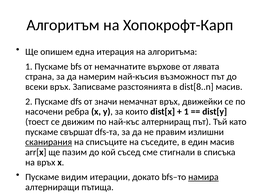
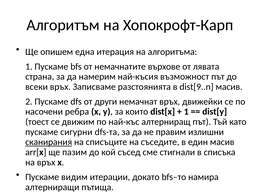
dist[8..n: dist[8..n -> dist[9..n (197, 87)
значи: значи -> други (106, 102)
свършат: свършат -> сигурни (76, 132)
намира underline: present -> none (203, 177)
